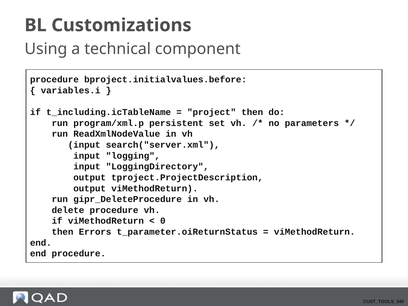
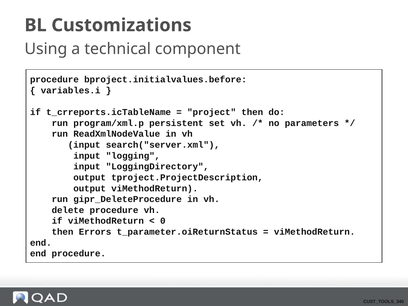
t_including.icTableName: t_including.icTableName -> t_crreports.icTableName (109, 112)
